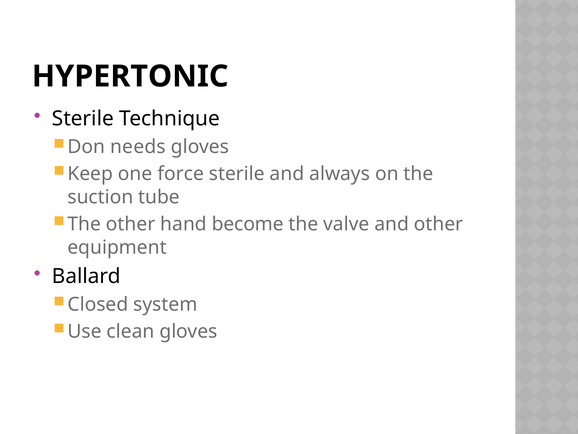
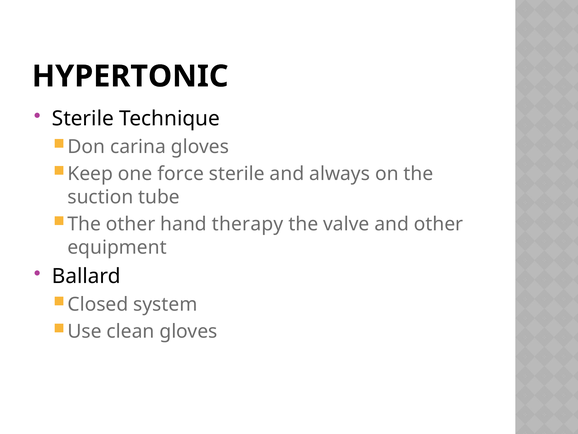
needs: needs -> carina (138, 147)
become: become -> therapy (248, 224)
